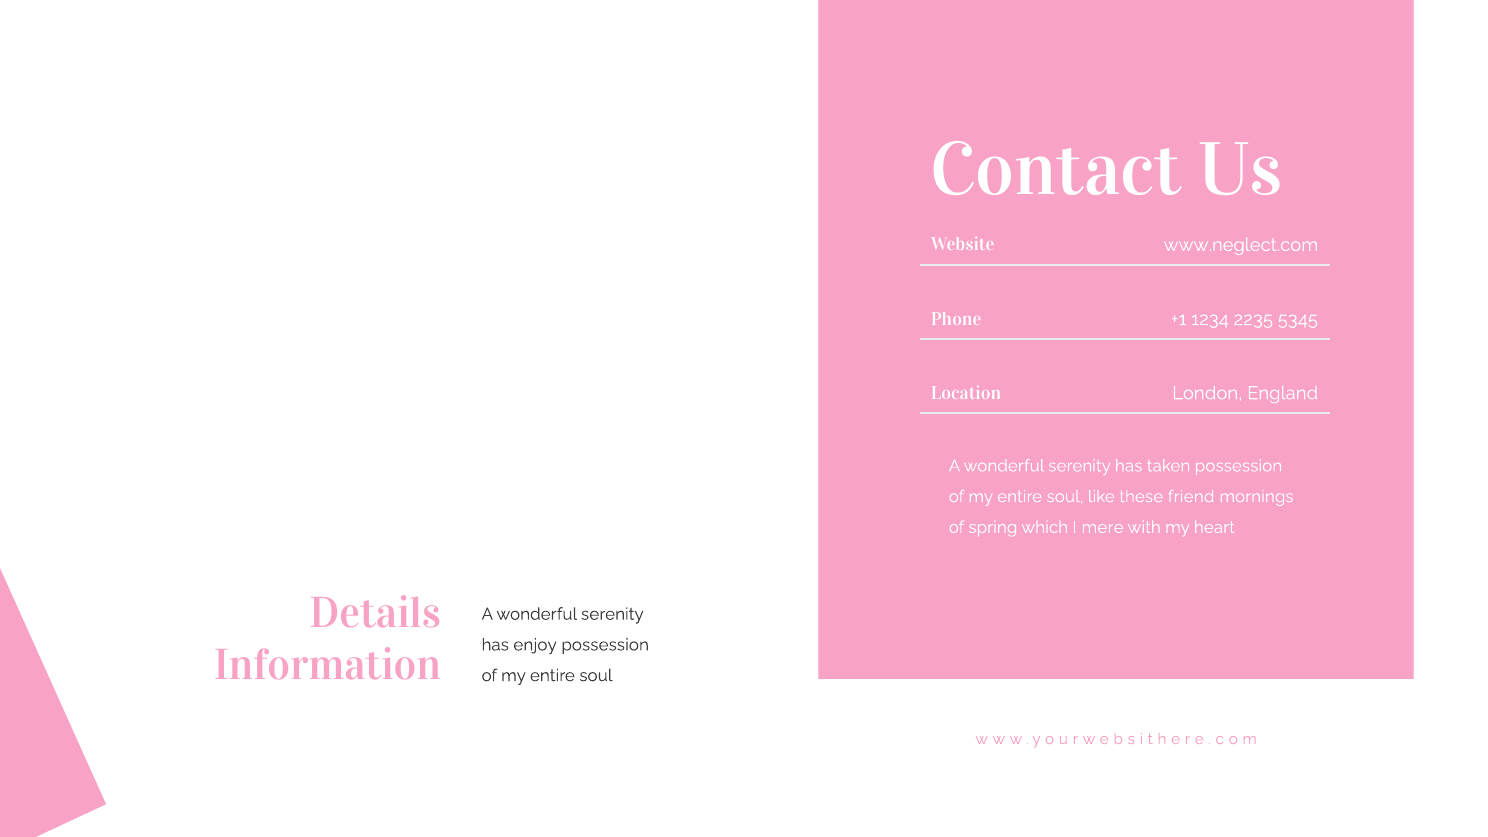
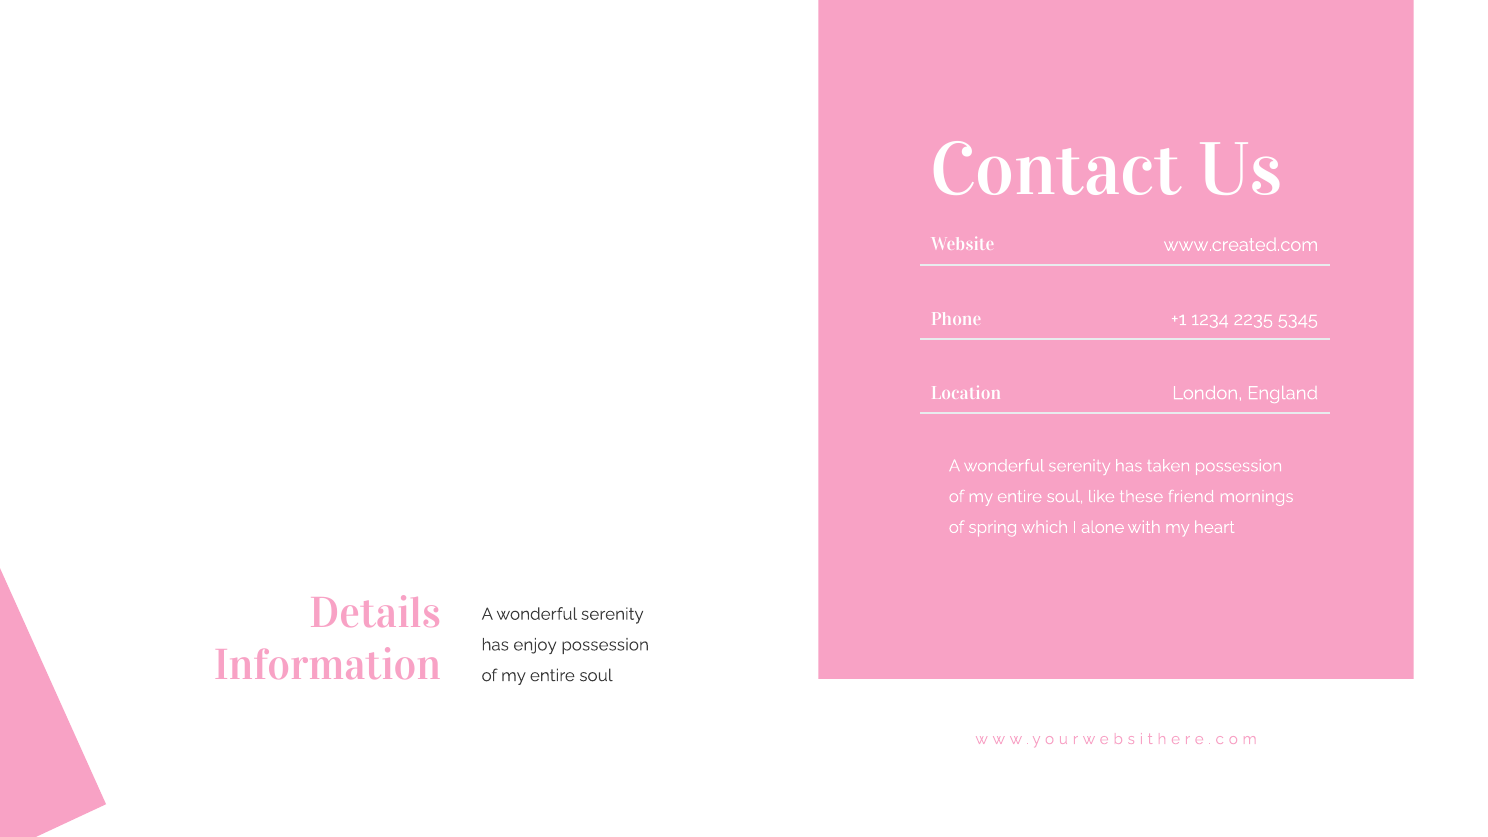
www.neglect.com: www.neglect.com -> www.created.com (1241, 245)
mere: mere -> alone (1103, 527)
